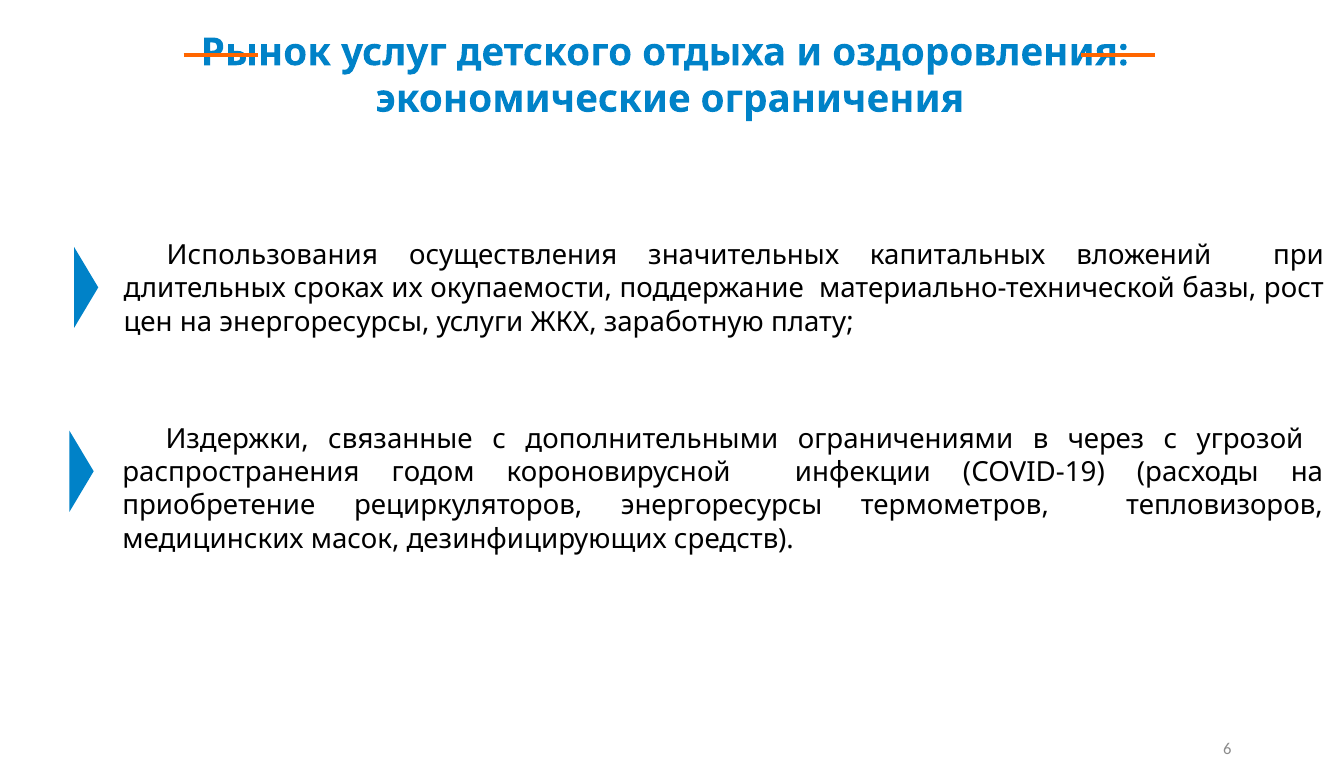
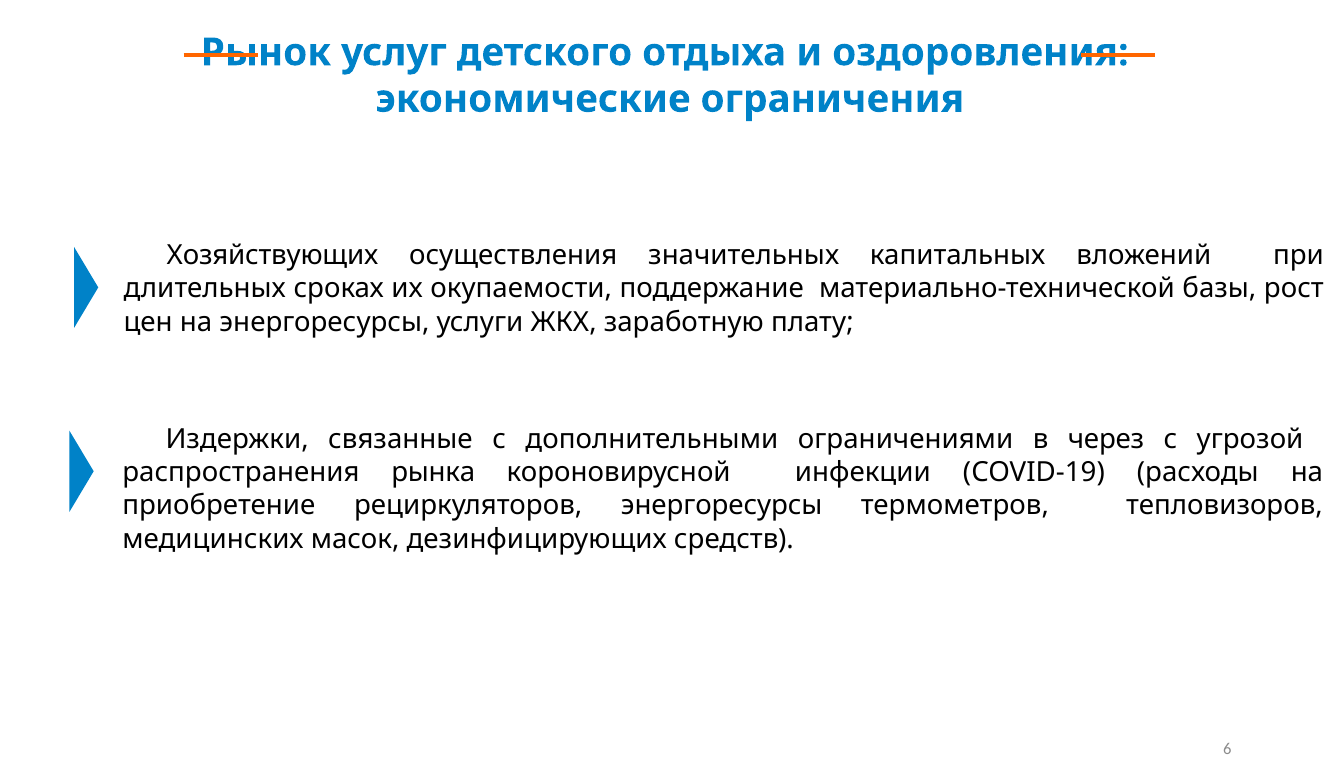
Использования: Использования -> Хозяйствующих (272, 256)
годом: годом -> рынка (433, 473)
